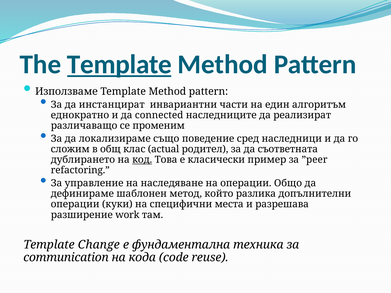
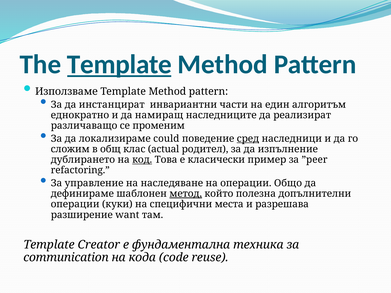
connected: connected -> намиращ (159, 115)
също: също -> could (166, 139)
сред underline: none -> present (248, 139)
съответната: съответната -> изпълнение (288, 149)
метод underline: none -> present (186, 194)
разлика: разлика -> полезна (256, 194)
work: work -> want (127, 215)
Change: Change -> Creator (99, 245)
